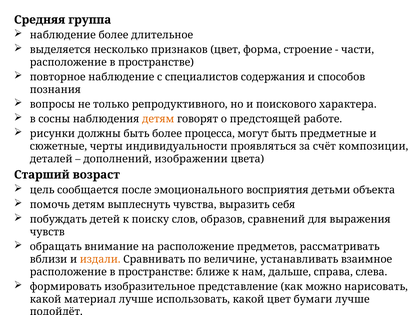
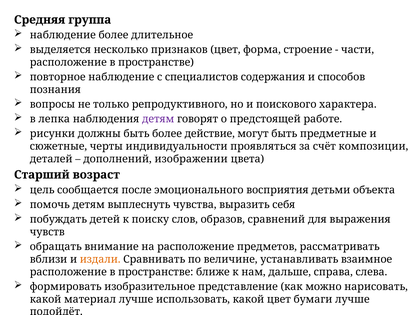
сосны: сосны -> лепка (54, 119)
детям colour: orange -> purple (158, 119)
процесса: процесса -> действие (210, 134)
